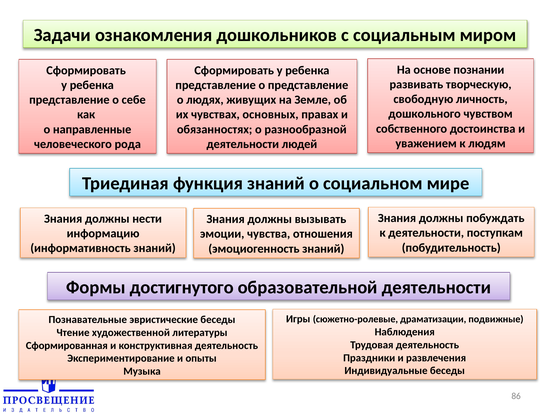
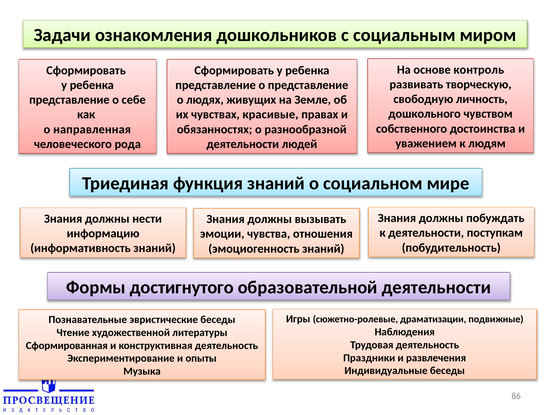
познании: познании -> контроль (479, 70)
основных: основных -> красивые (270, 115)
направленные: направленные -> направленная (92, 129)
